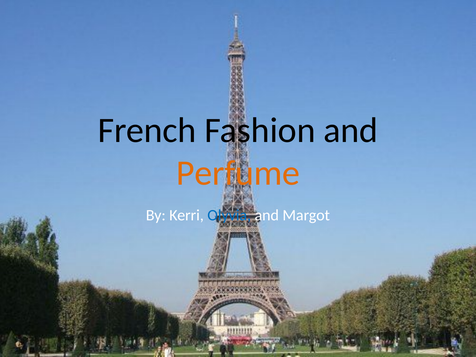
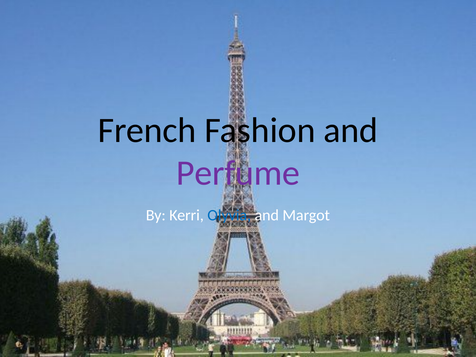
Perfume colour: orange -> purple (238, 173)
